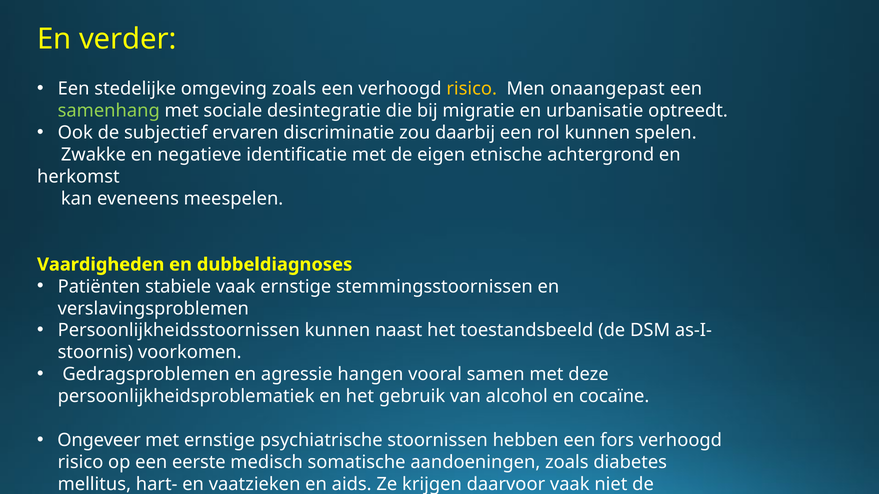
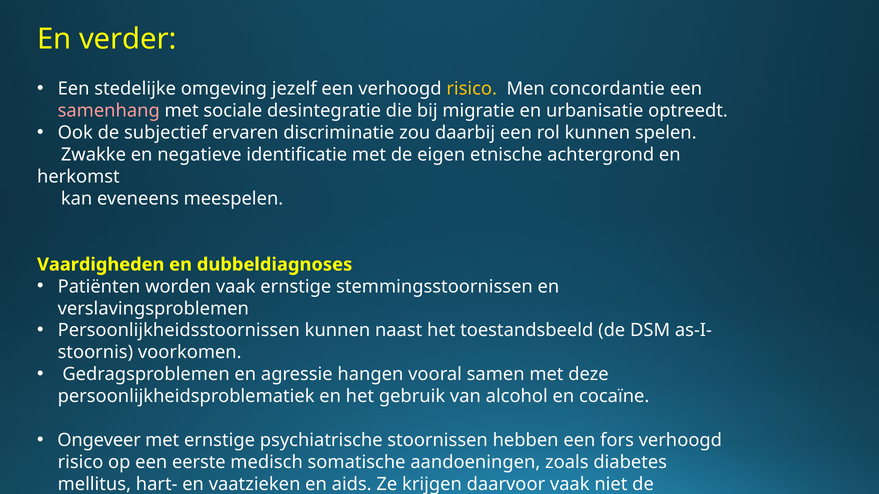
omgeving zoals: zoals -> jezelf (294, 89)
onaangepast: onaangepast -> concordantie (607, 89)
samenhang colour: light green -> pink (109, 111)
stabiele: stabiele -> worden (178, 287)
